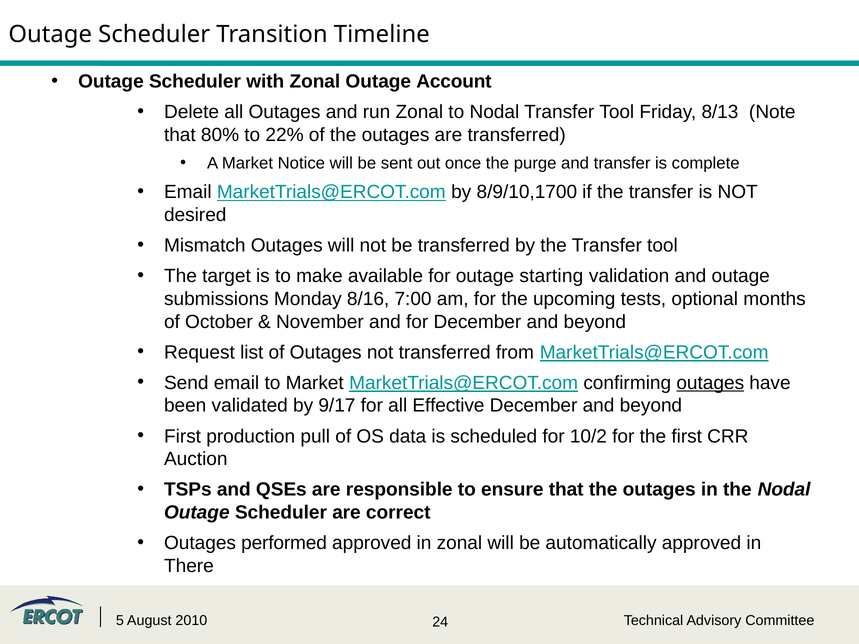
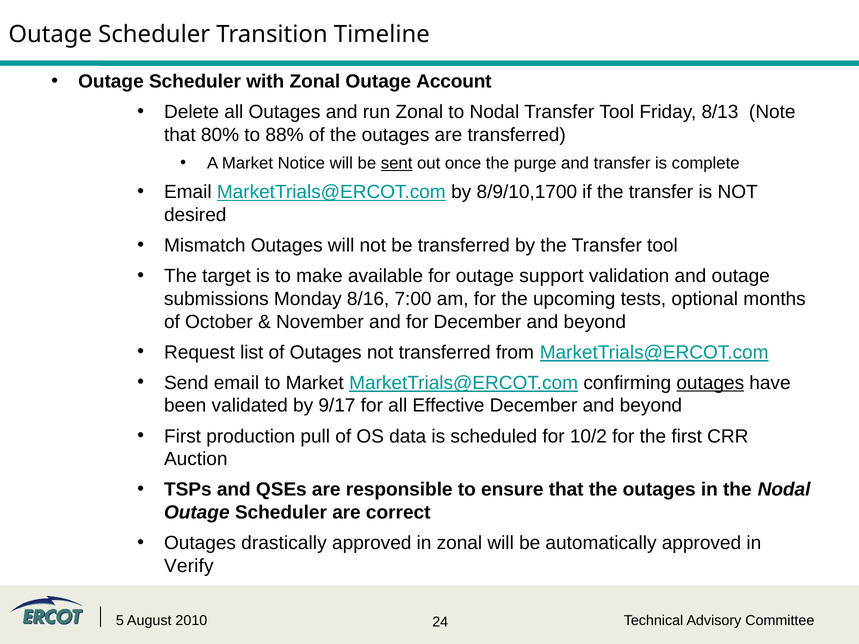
22%: 22% -> 88% (285, 135)
sent underline: none -> present (397, 163)
starting: starting -> support (551, 276)
performed: performed -> drastically (284, 543)
There: There -> Verify (189, 566)
